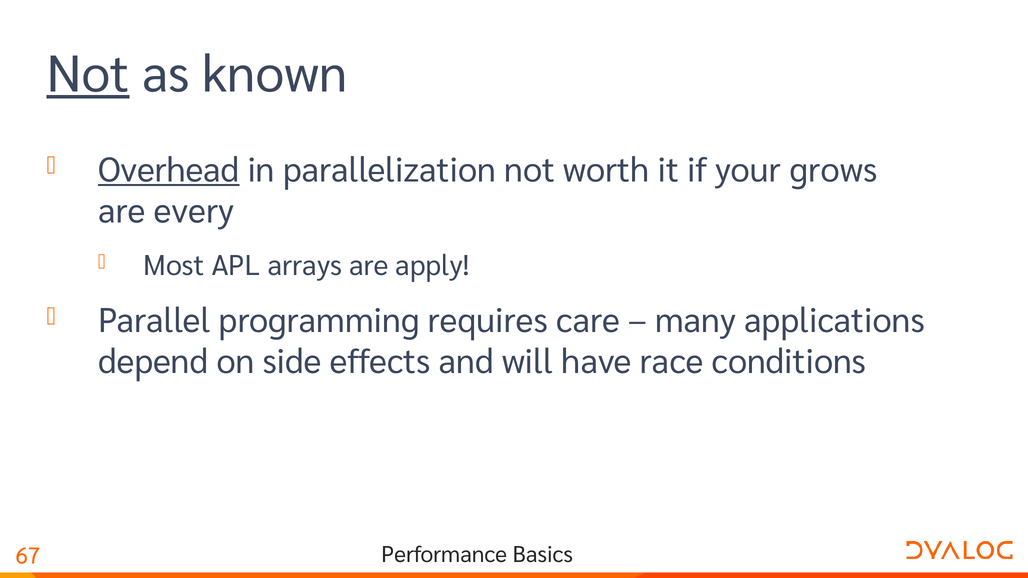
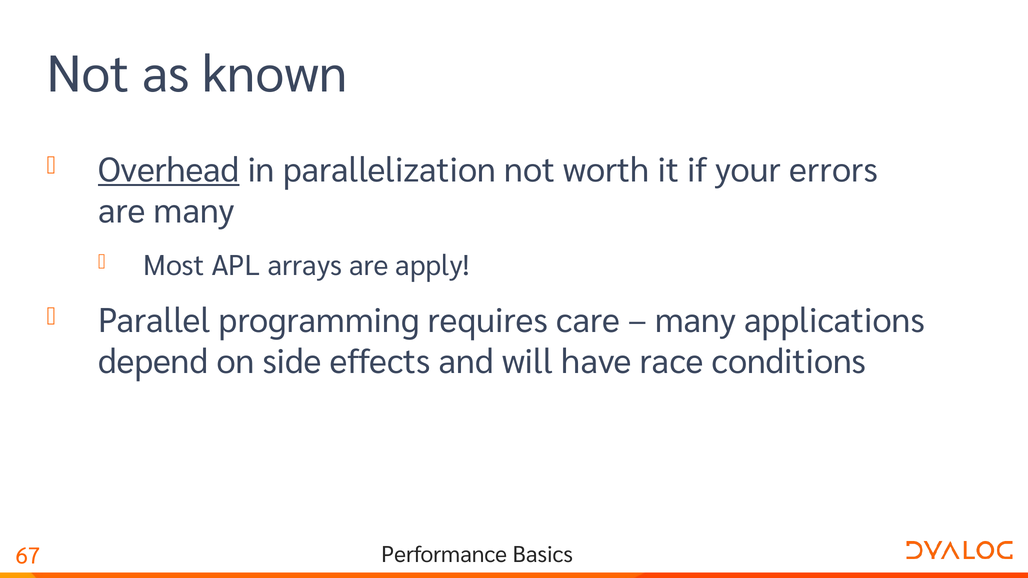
Not underline: present -> none (88, 75)
grows: grows -> errors (834, 170)
are every: every -> many (194, 211)
